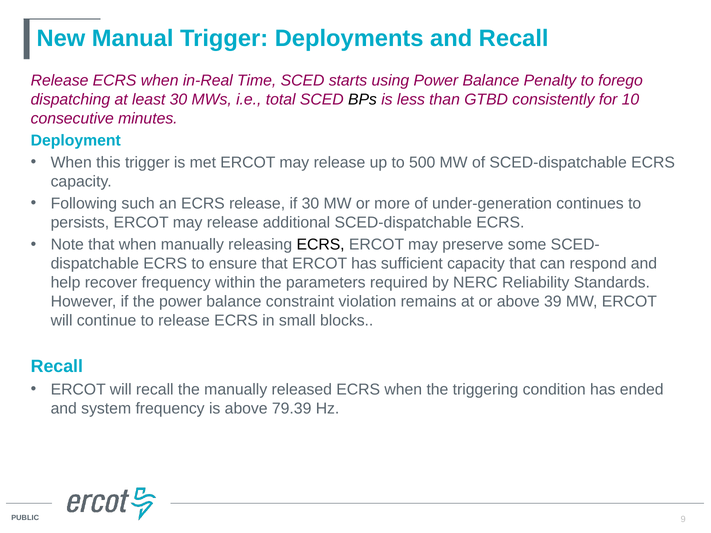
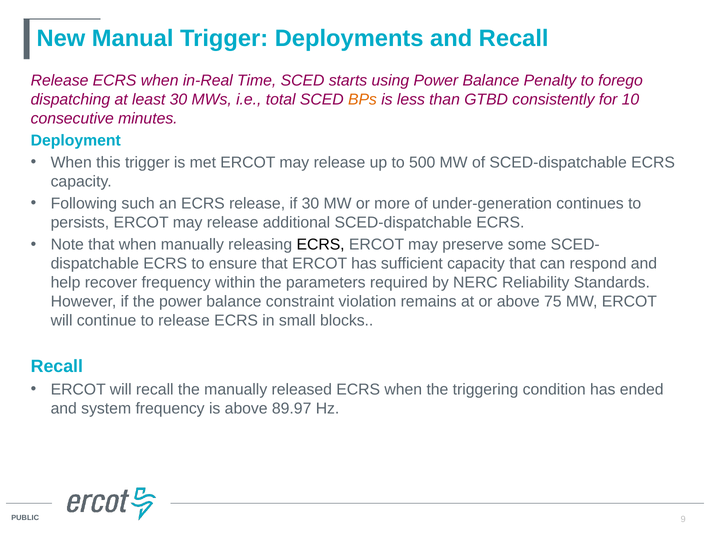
BPs colour: black -> orange (362, 100)
39: 39 -> 75 (553, 302)
79.39: 79.39 -> 89.97 (292, 409)
